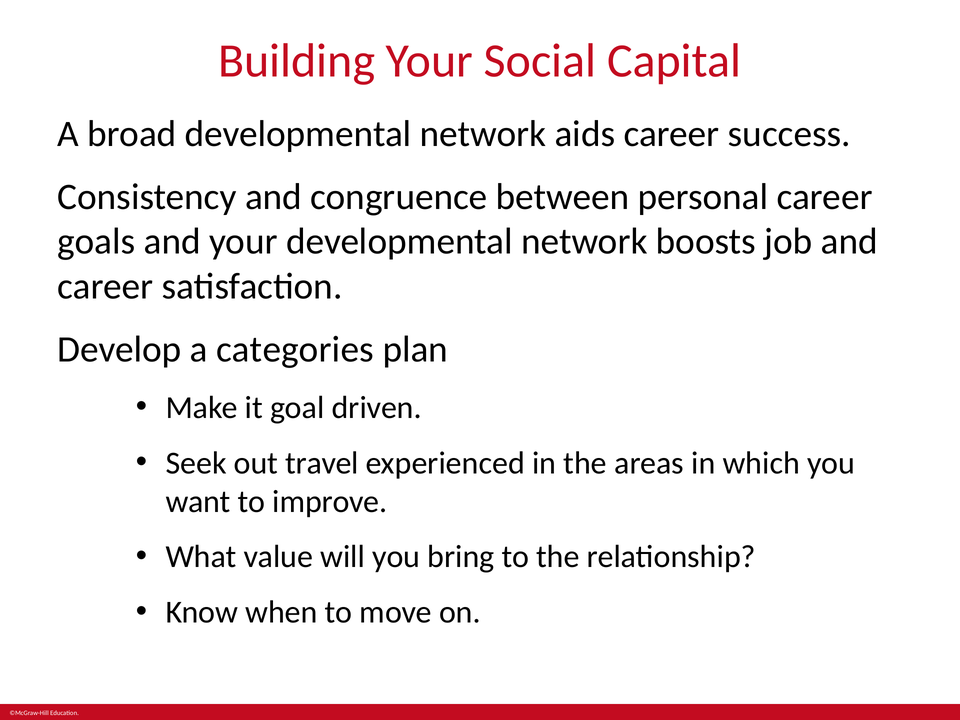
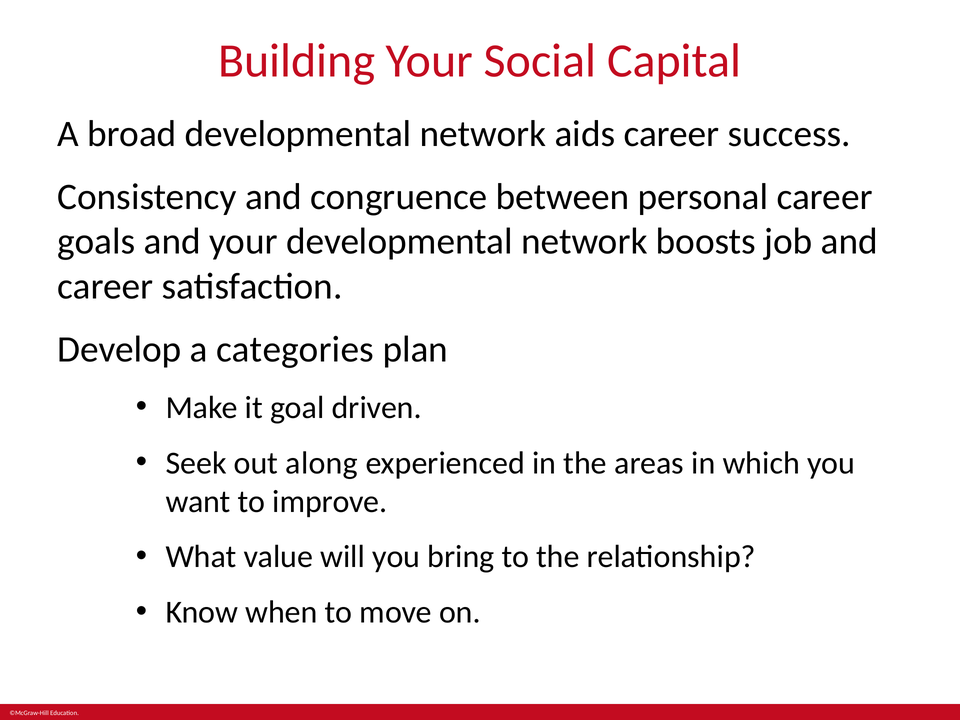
travel: travel -> along (322, 463)
